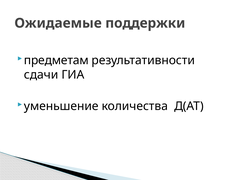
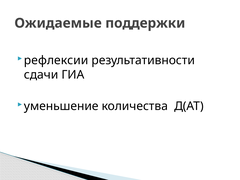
предметам: предметам -> рефлексии (56, 60)
